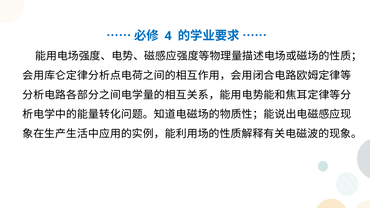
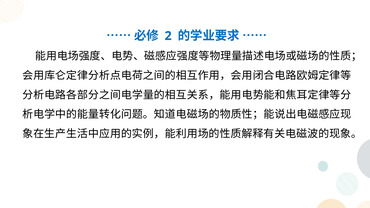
4: 4 -> 2 (168, 36)
